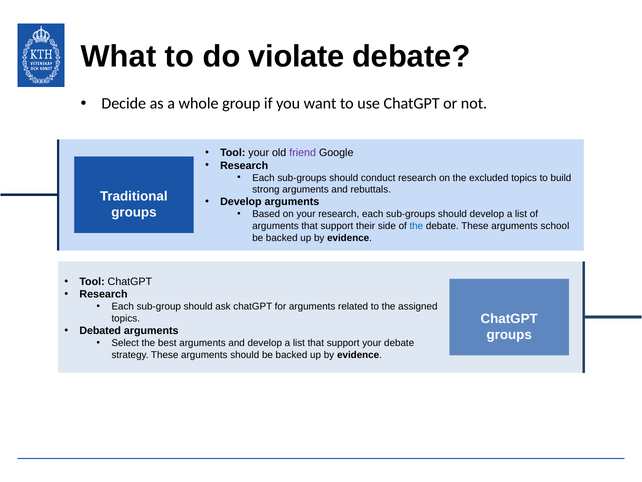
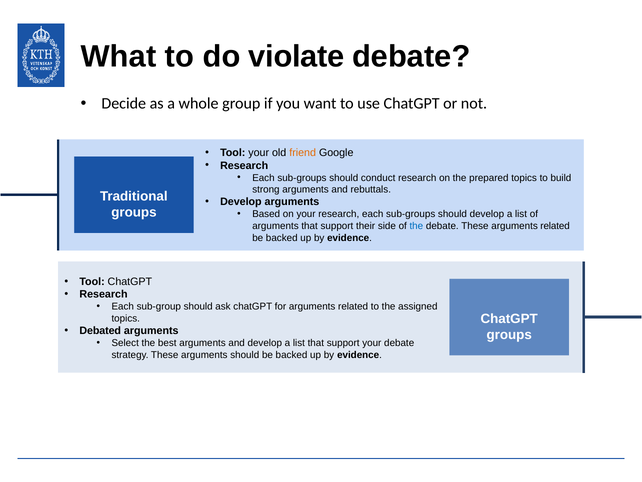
friend colour: purple -> orange (303, 152)
excluded: excluded -> prepared (489, 178)
These arguments school: school -> related (555, 226)
